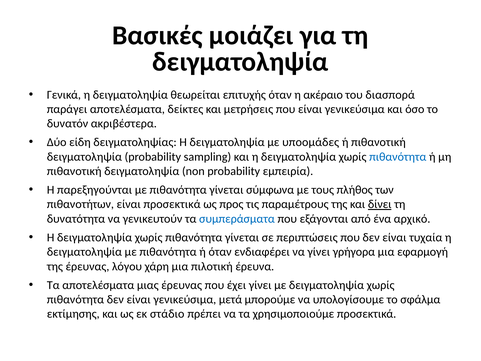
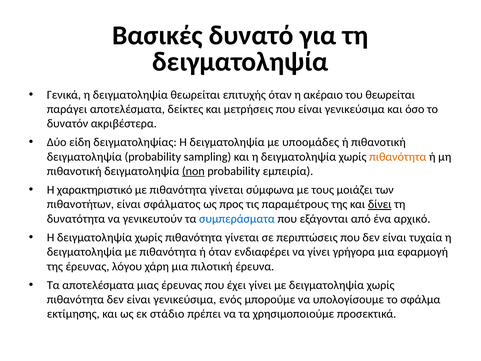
μοιάζει: μοιάζει -> δυνατό (251, 35)
του διασπορά: διασπορά -> θεωρείται (390, 95)
πιθανότητα colour: blue -> orange (398, 157)
non underline: none -> present (193, 171)
παρεξηγούνται: παρεξηγούνται -> χαρακτηριστικό (95, 190)
πλήθος: πλήθος -> μοιάζει (355, 190)
είναι προσεκτικά: προσεκτικά -> σφάλματος (172, 204)
μετά: μετά -> ενός (230, 299)
